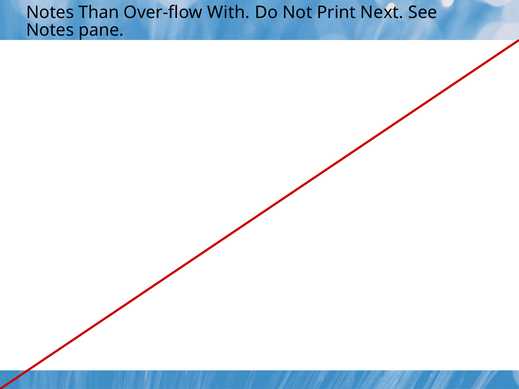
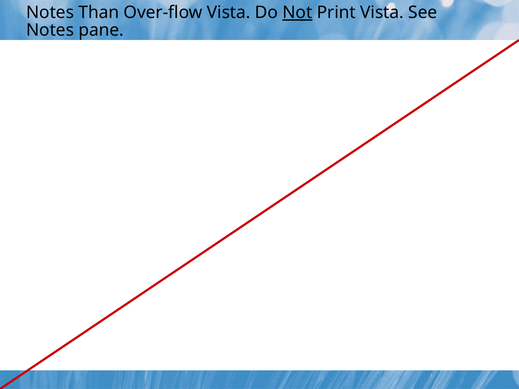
Over-flow With: With -> Vista (229, 13)
Not underline: none -> present (297, 13)
Print Next: Next -> Vista (382, 13)
